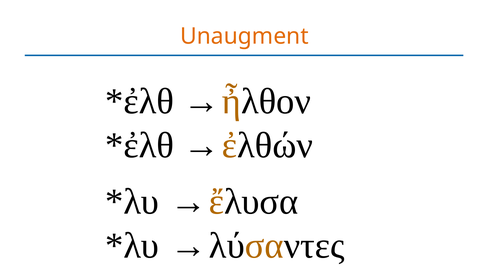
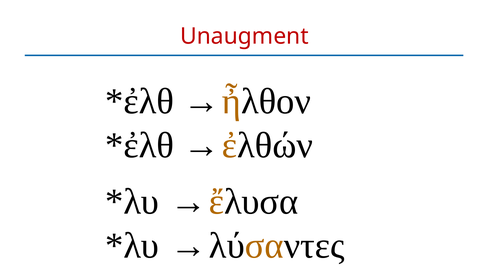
Unaugment colour: orange -> red (244, 36)
